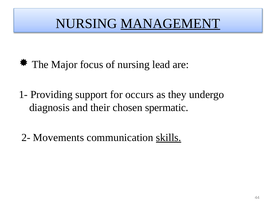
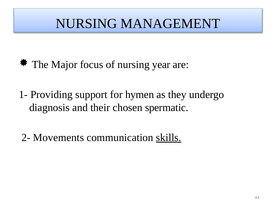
MANAGEMENT underline: present -> none (170, 23)
lead: lead -> year (161, 65)
occurs: occurs -> hymen (140, 95)
